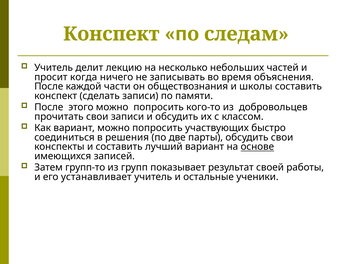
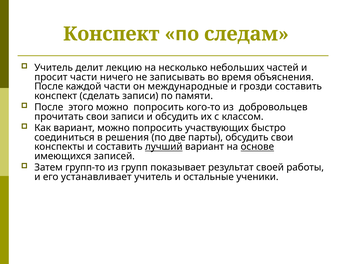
просит когда: когда -> части (84, 77)
обществознания: обществознания -> международные (188, 86)
школы: школы -> грозди (256, 86)
лучший underline: none -> present (164, 147)
